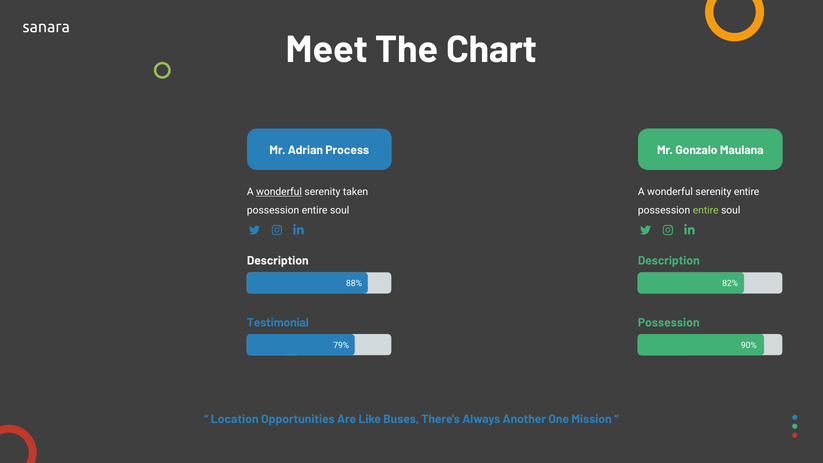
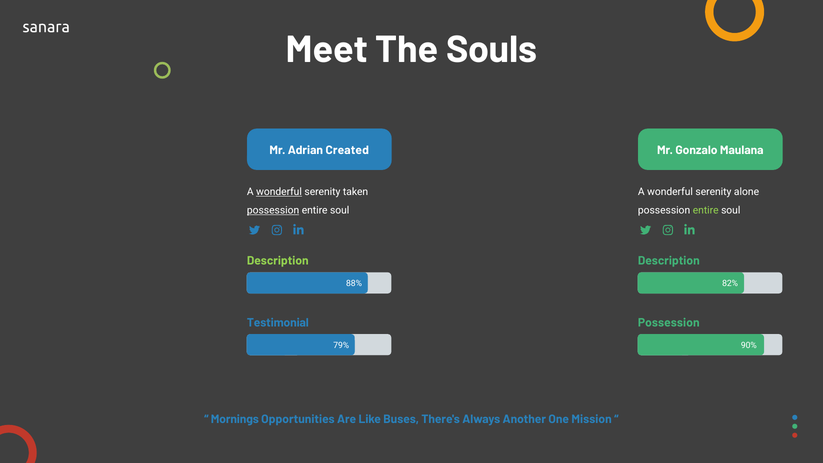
Chart: Chart -> Souls (492, 50)
Process: Process -> Created (347, 150)
serenity entire: entire -> alone (747, 192)
possession underline: none -> present (273, 210)
Description colour: white -> light green (278, 261)
Location: Location -> Mornings (235, 419)
